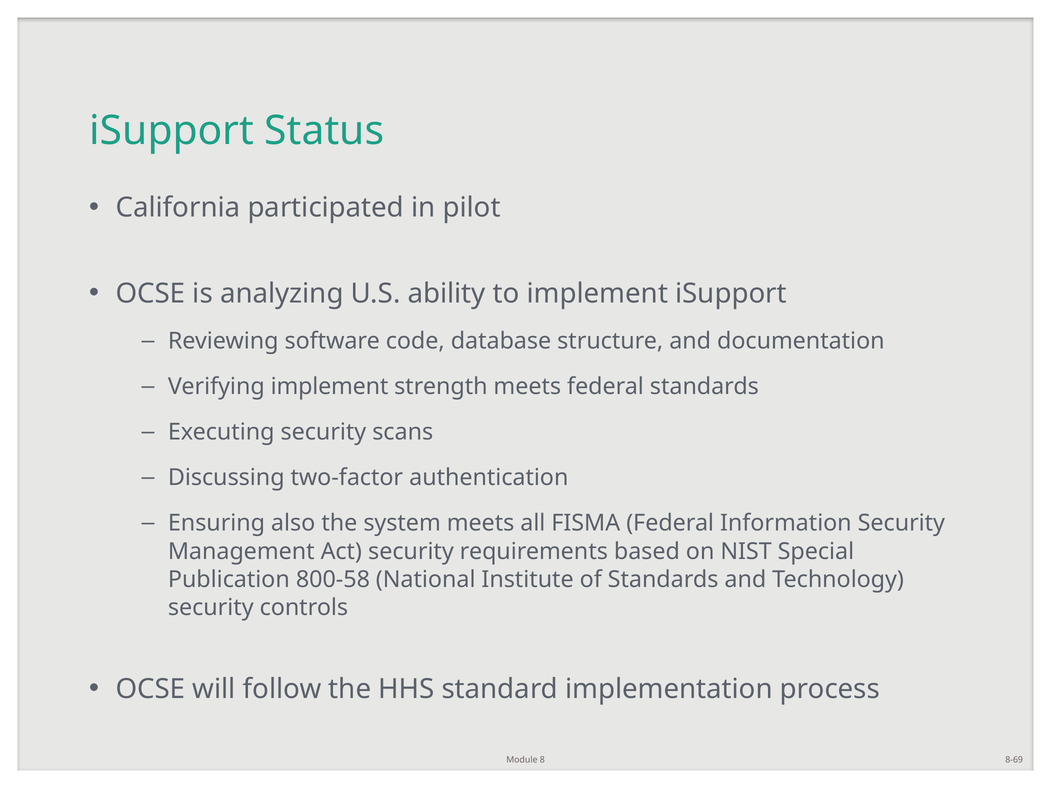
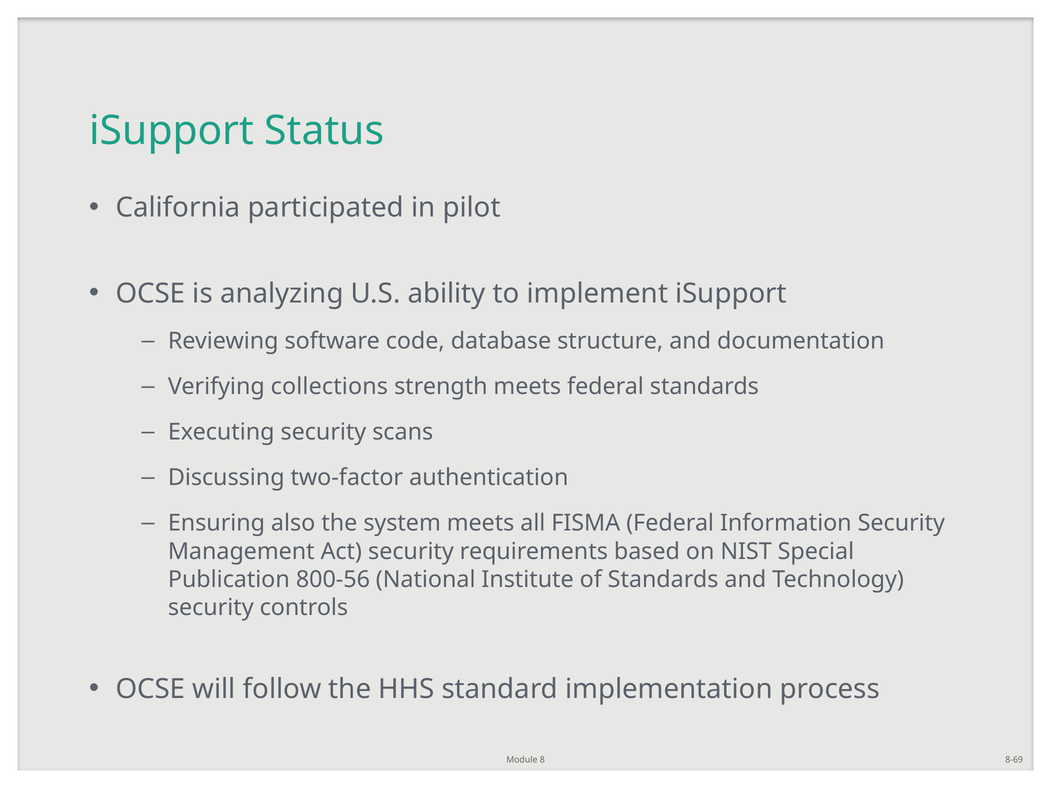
Verifying implement: implement -> collections (329, 387)
800-58: 800-58 -> 800-56 (333, 579)
